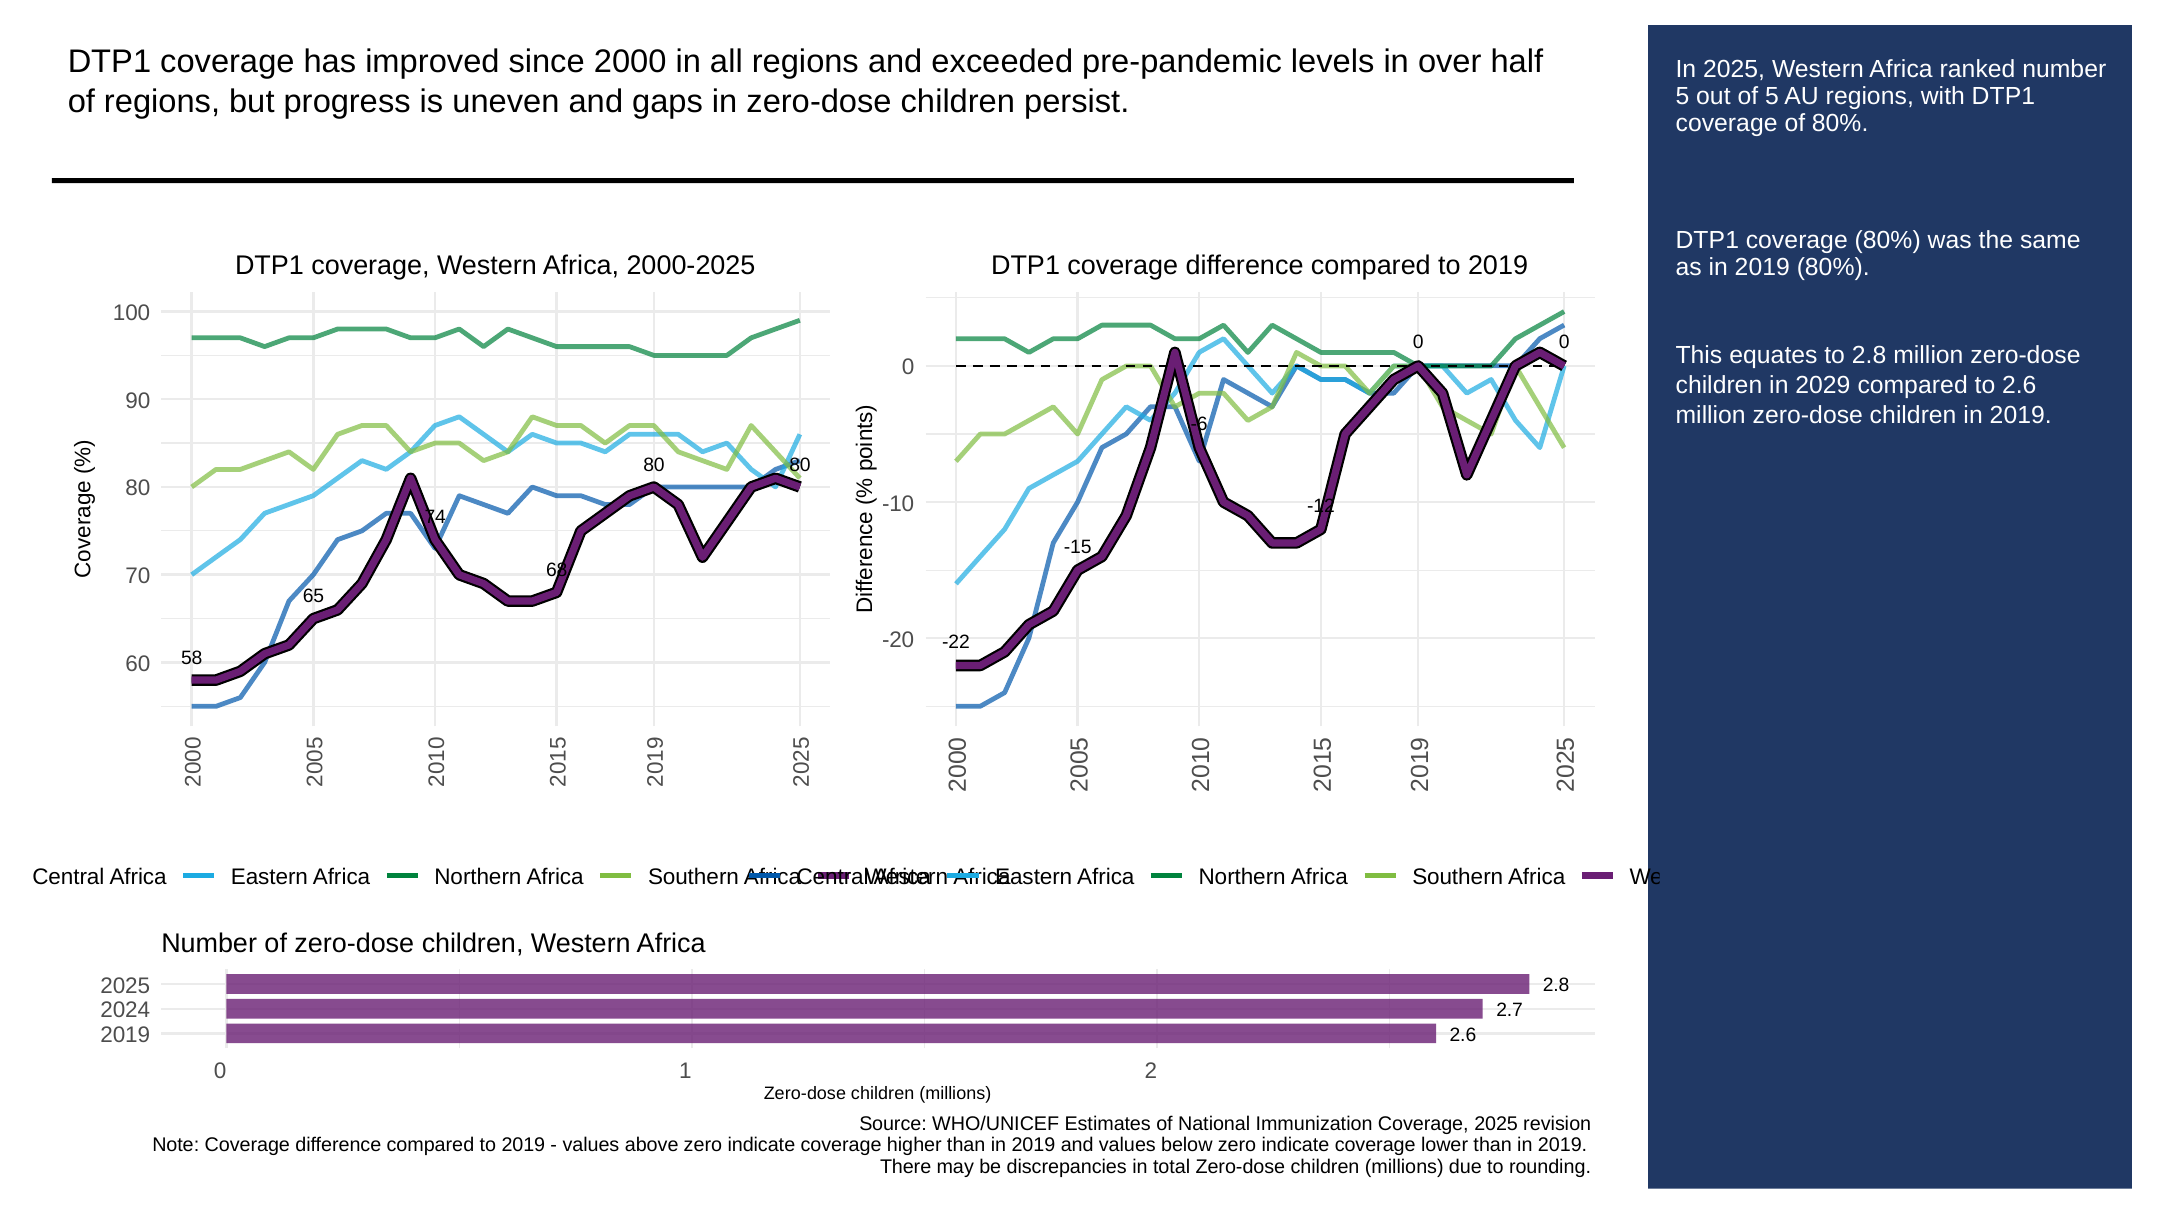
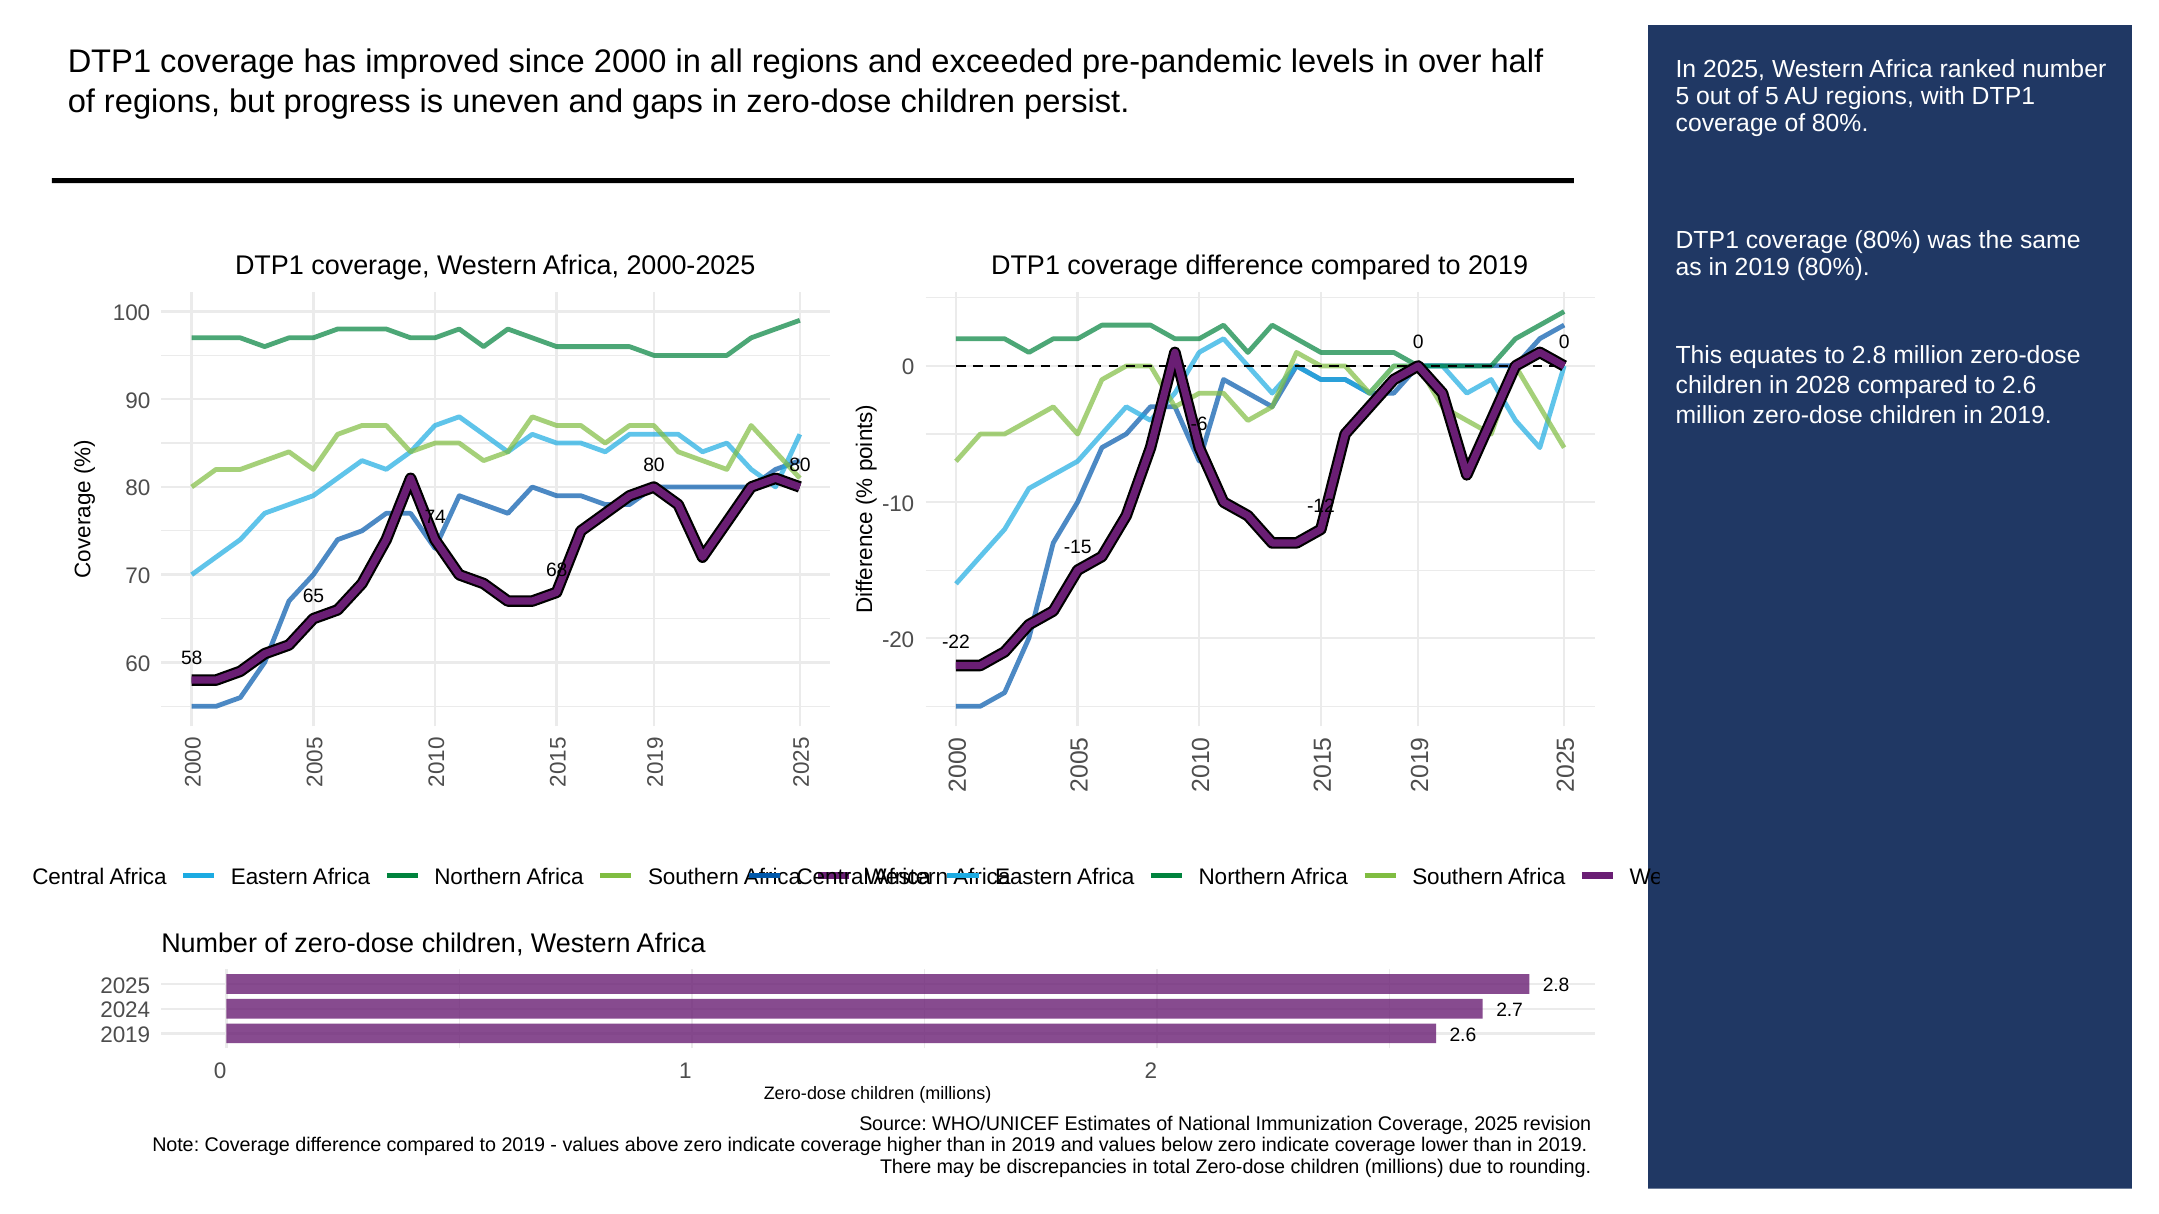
2029: 2029 -> 2028 (1823, 385)
